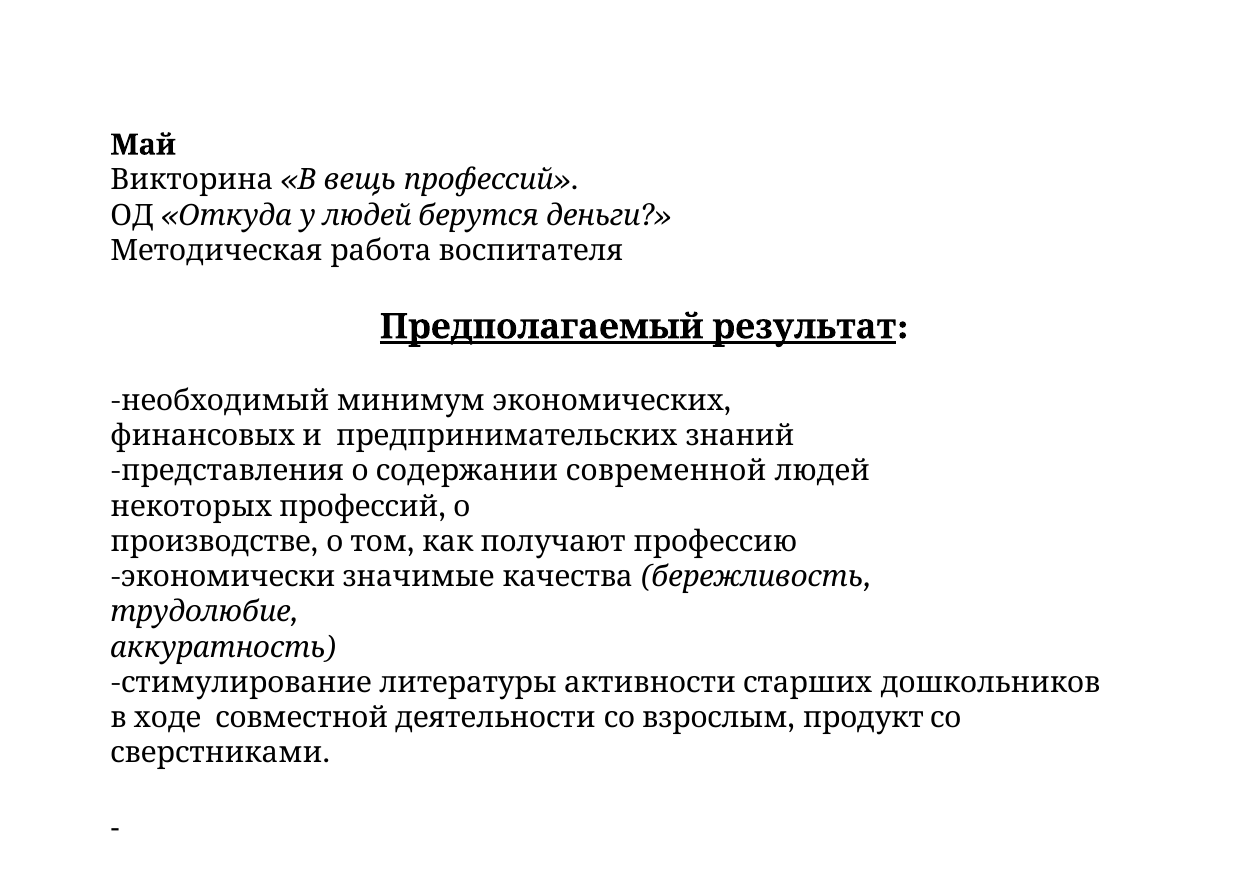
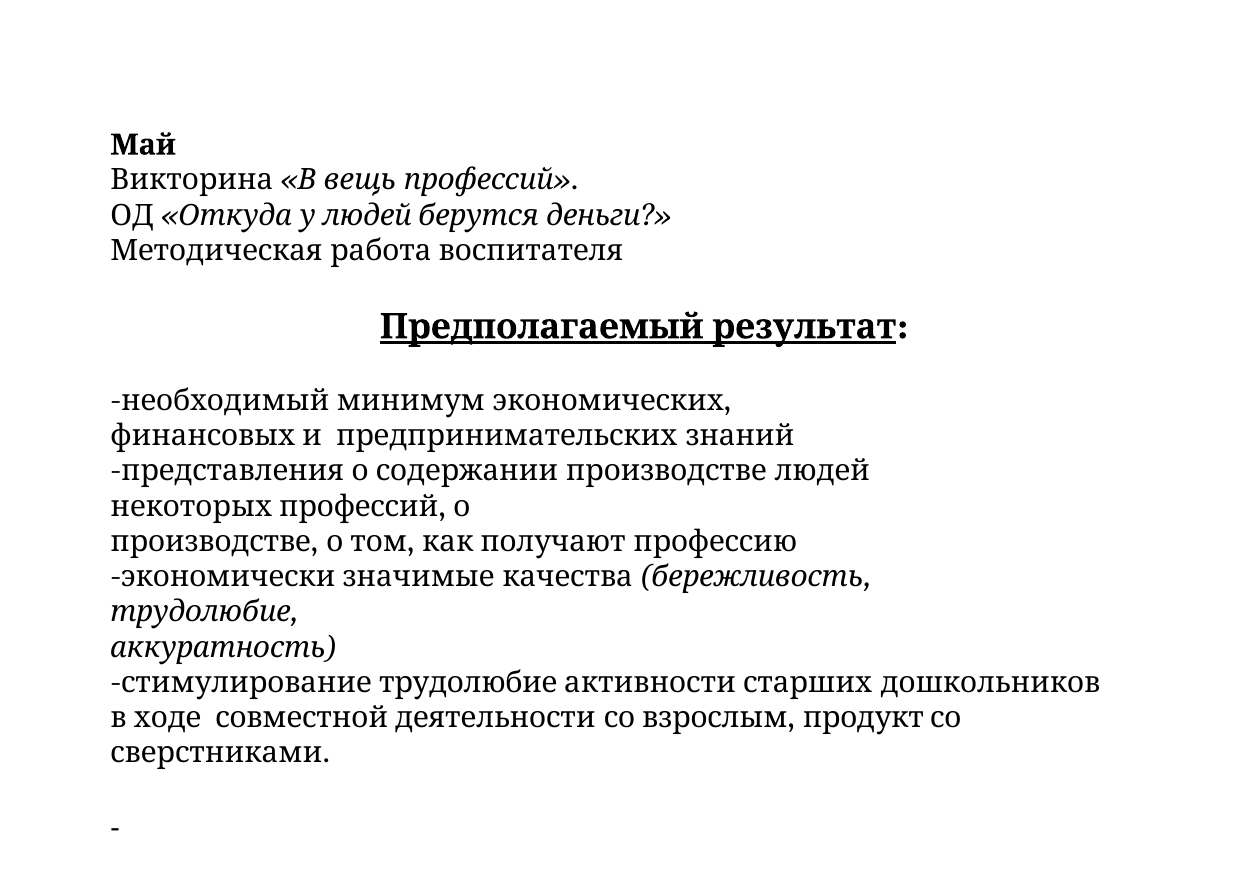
содержании современной: современной -> производстве (666, 471)
стимулирование литературы: литературы -> трудолюбие (468, 682)
